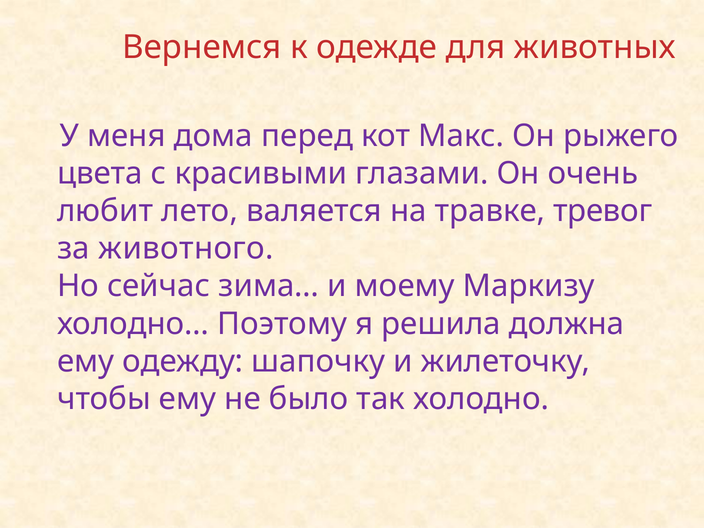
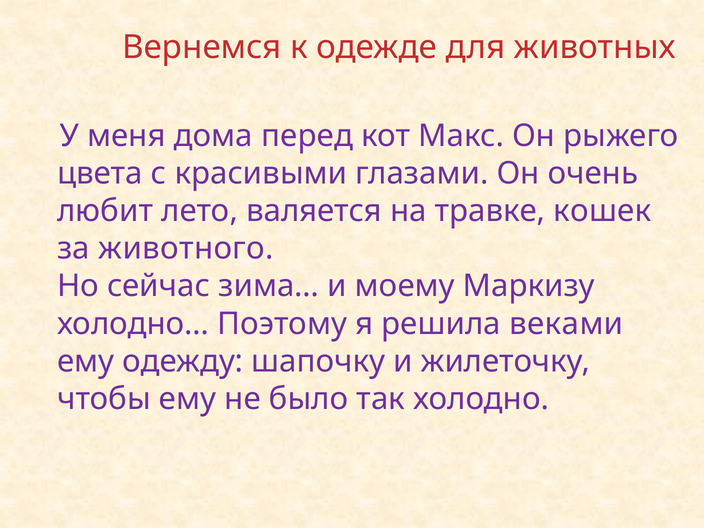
тревог: тревог -> кошек (602, 211)
должна: должна -> веками (566, 324)
